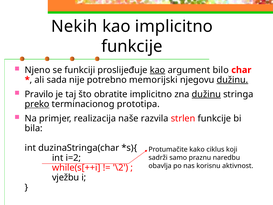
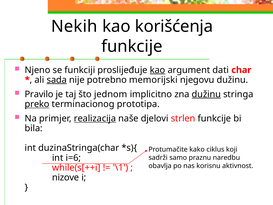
kao implicitno: implicitno -> korišćenja (174, 26)
bilo: bilo -> dati (221, 70)
sada underline: none -> present (57, 80)
dužinu underline: present -> none (232, 80)
obratite: obratite -> jednom (111, 94)
realizacija underline: none -> present (95, 118)
razvila: razvila -> djelovi (155, 118)
i=2: i=2 -> i=6 (73, 158)
\2: \2 -> \1 (121, 167)
vježbu: vježbu -> nizove (66, 177)
